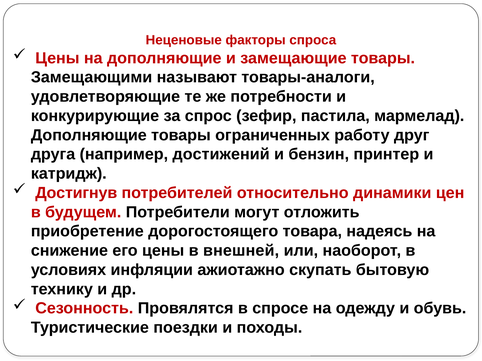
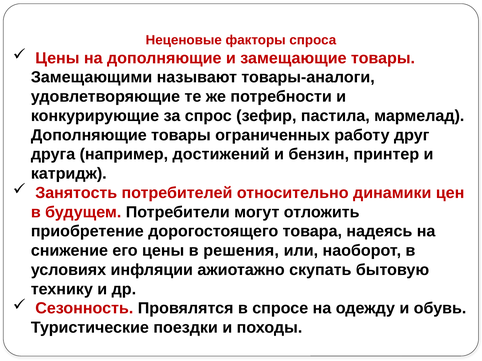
Достигнув: Достигнув -> Занятость (76, 193)
внешней: внешней -> решения (241, 251)
